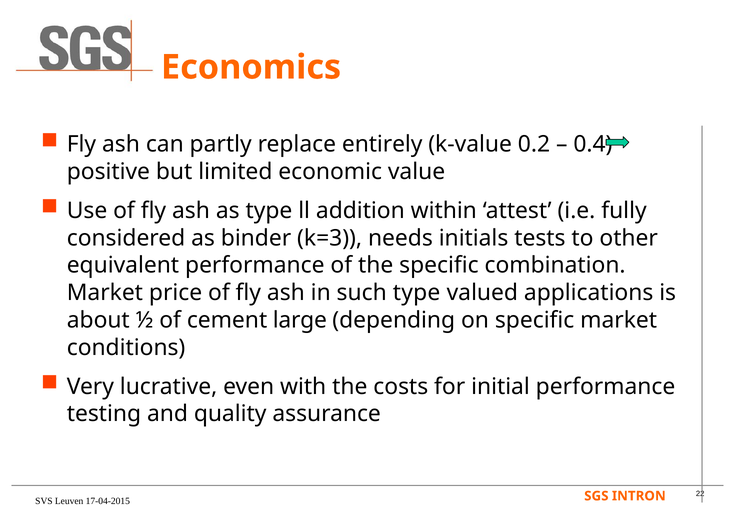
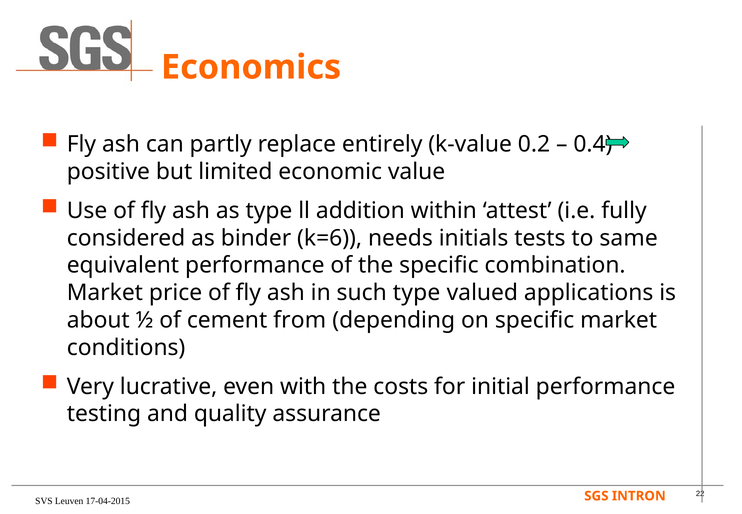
k=3: k=3 -> k=6 (330, 238)
other: other -> same (629, 238)
large: large -> from (300, 320)
